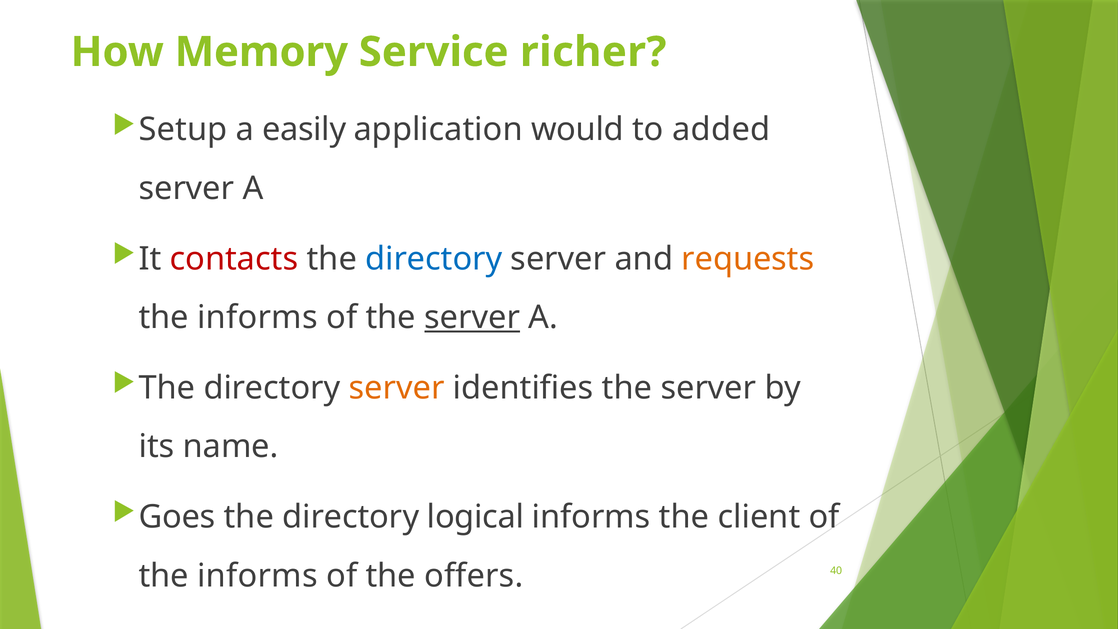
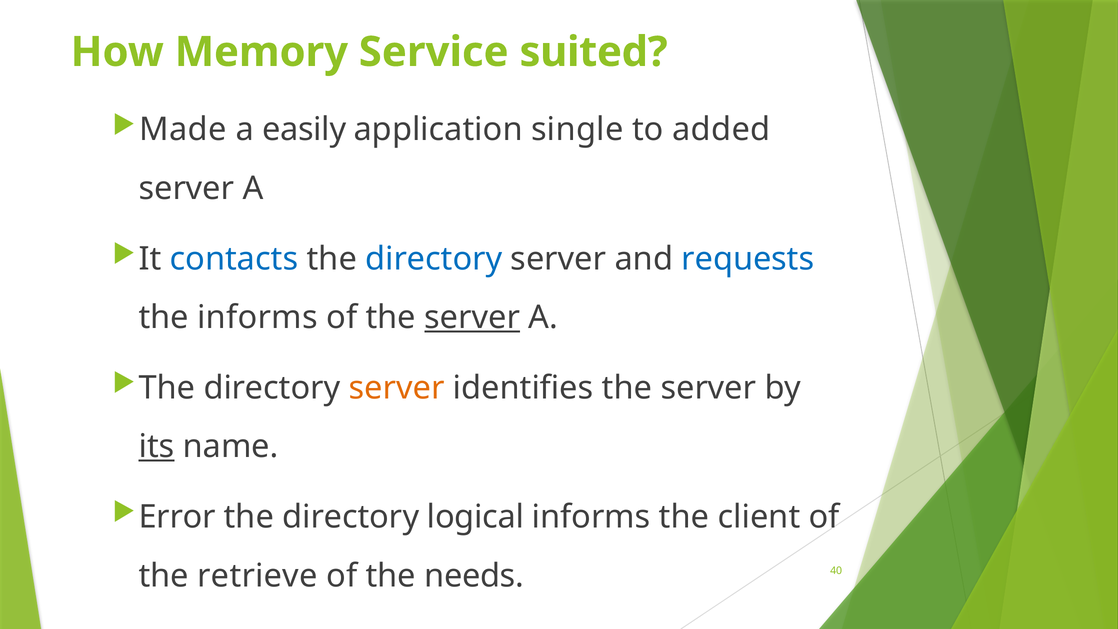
richer: richer -> suited (594, 52)
Setup: Setup -> Made (183, 130)
would: would -> single (577, 130)
contacts colour: red -> blue (234, 259)
requests colour: orange -> blue (748, 259)
its underline: none -> present (156, 447)
Goes: Goes -> Error (177, 517)
informs: informs -> retrieve (257, 576)
offers: offers -> needs (474, 576)
